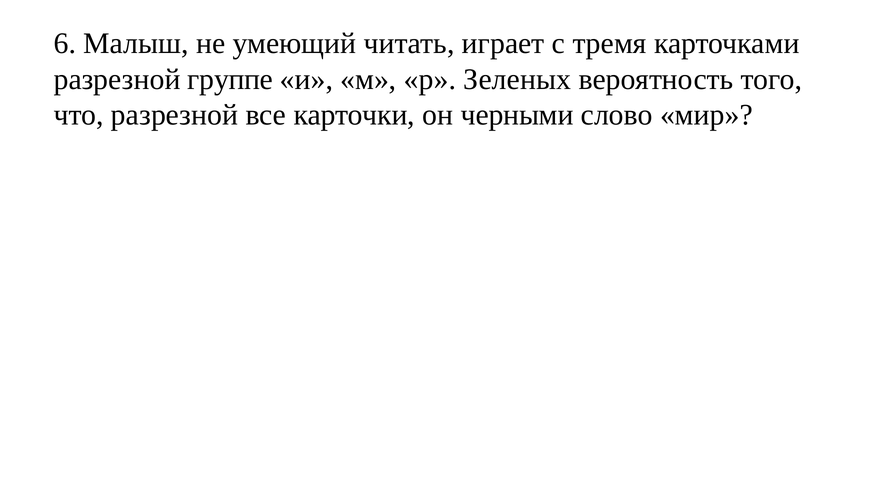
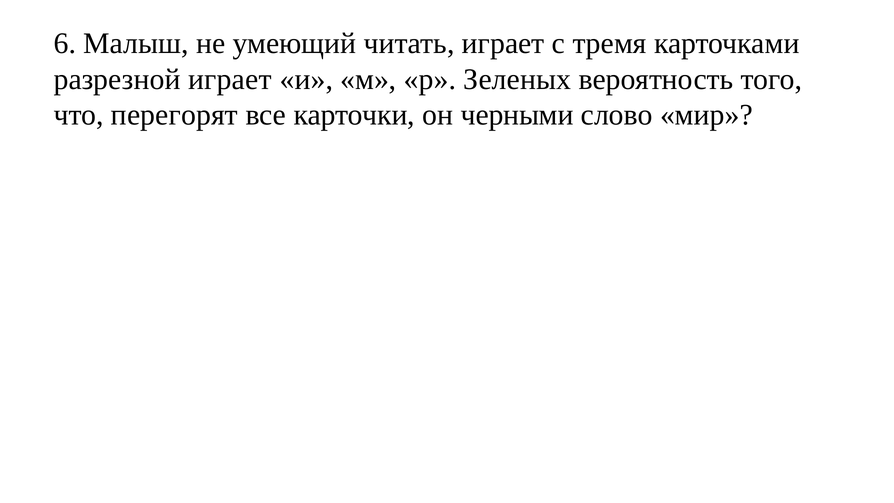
разрезной группе: группе -> играет (230, 79)
что разрезной: разрезной -> перегорят (174, 115)
